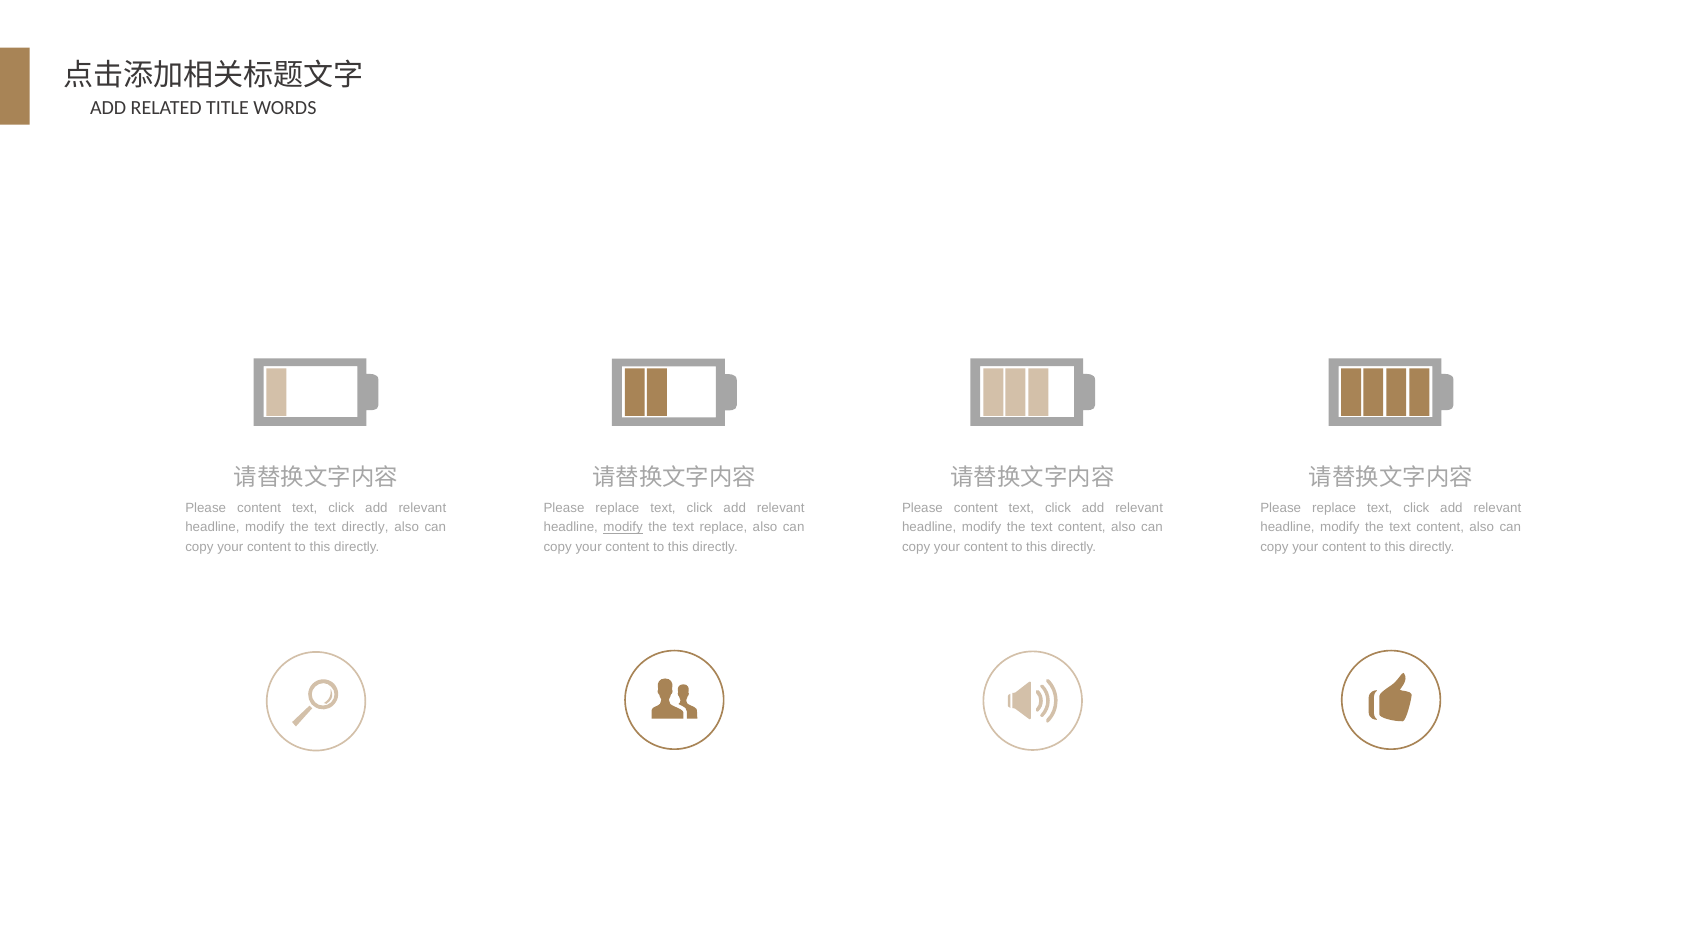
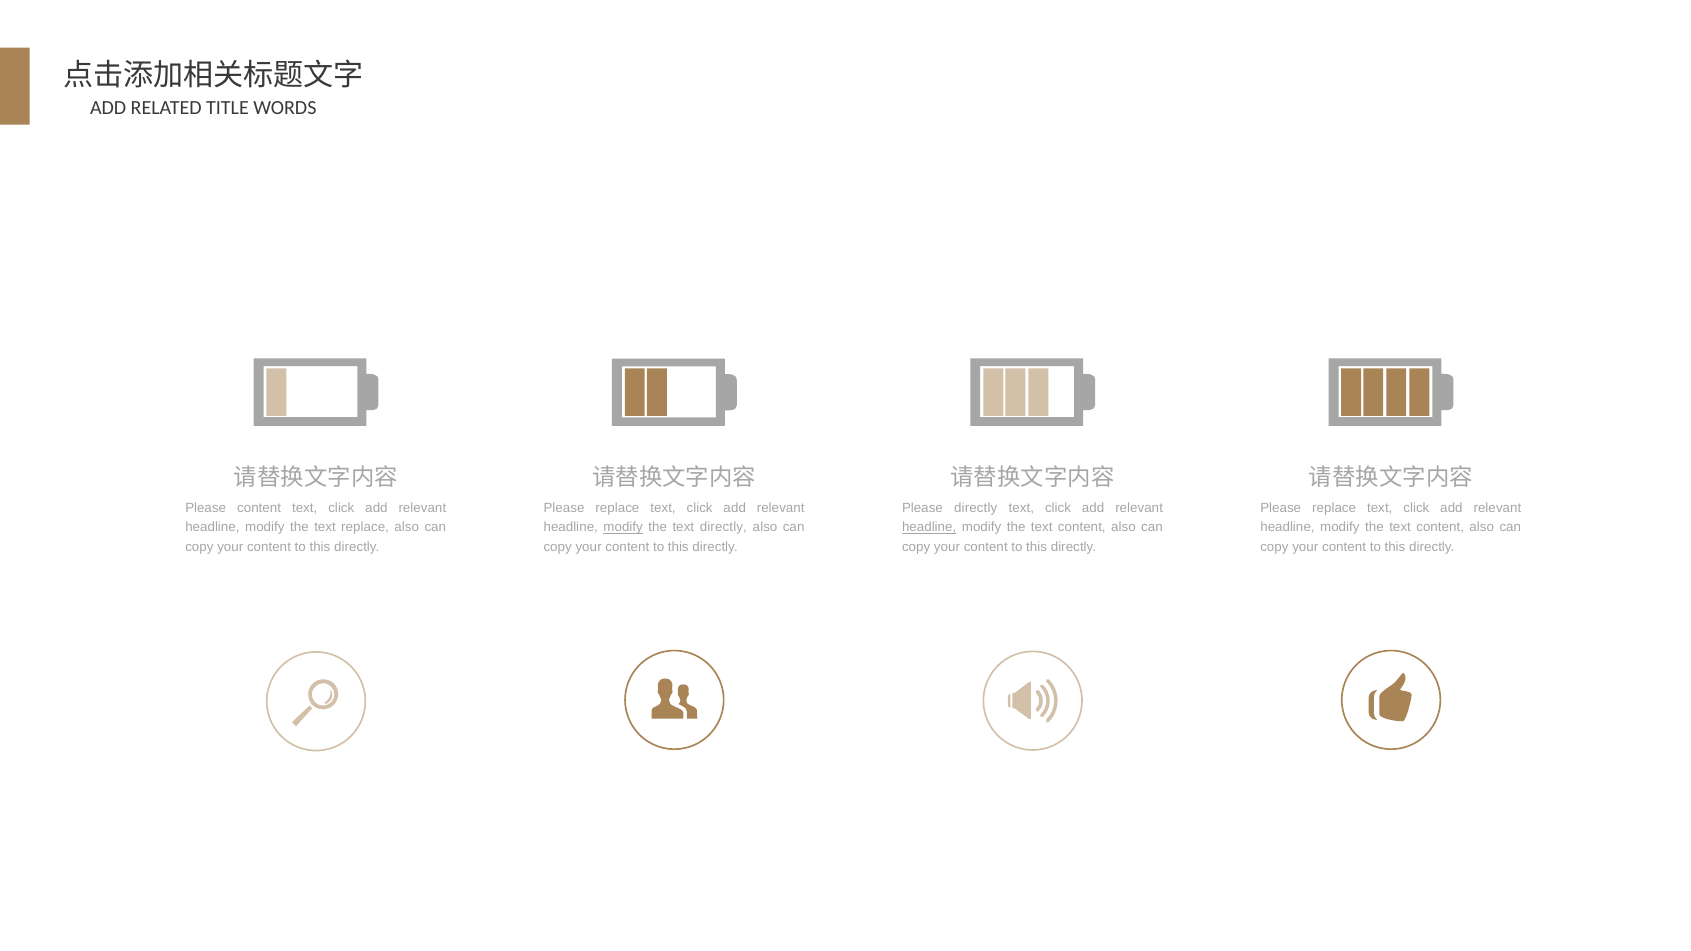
content: content -> directly (976, 508)
text directly: directly -> replace (365, 528)
text replace: replace -> directly (723, 528)
headline underline: none -> present (929, 528)
